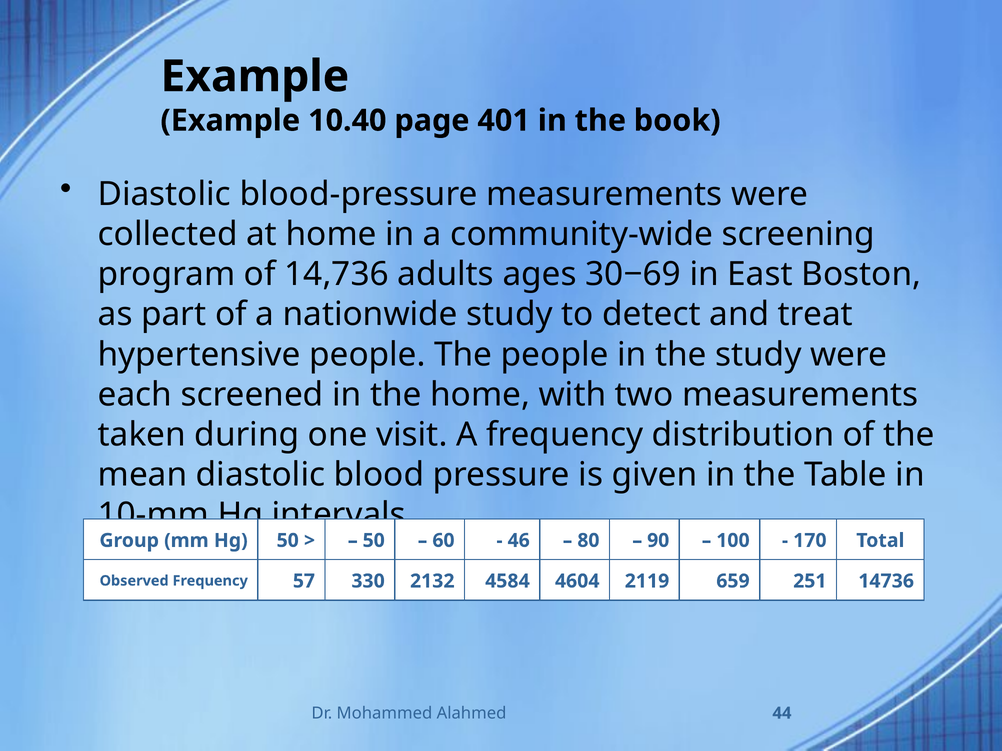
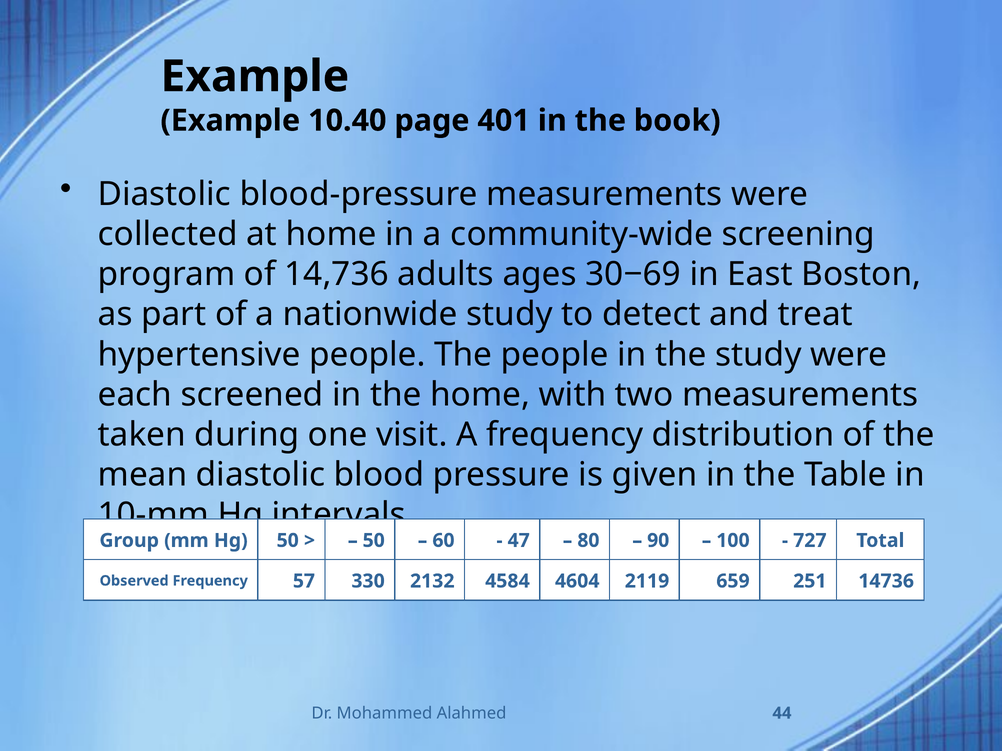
46: 46 -> 47 (519, 541)
170: 170 -> 727 (810, 541)
